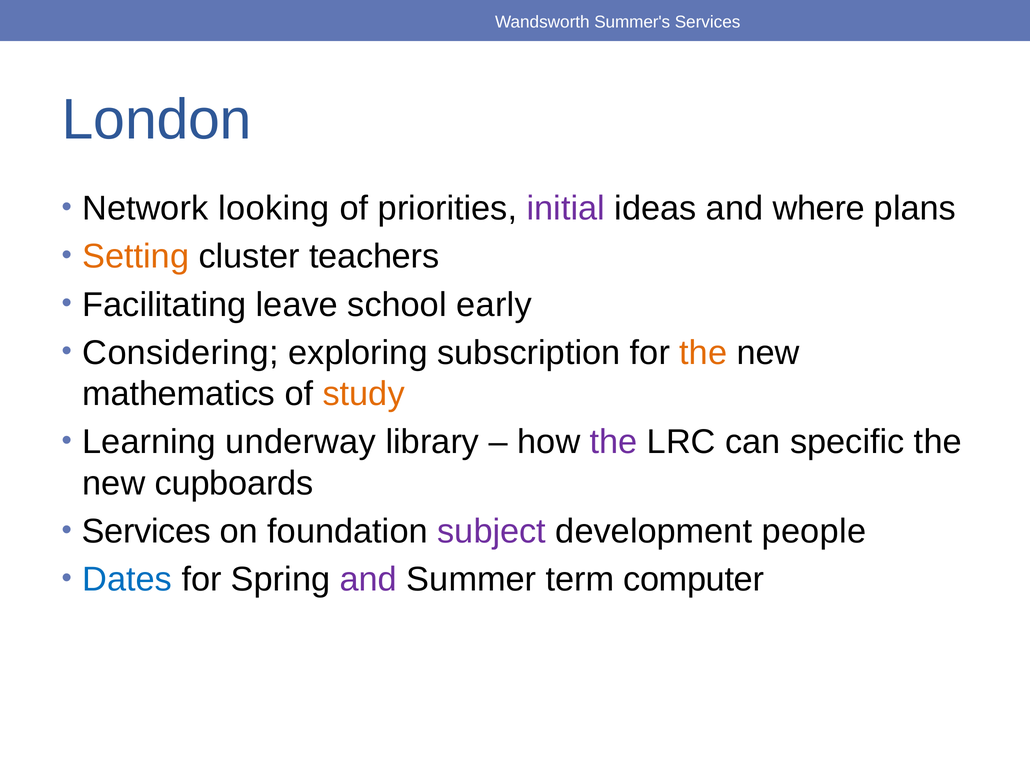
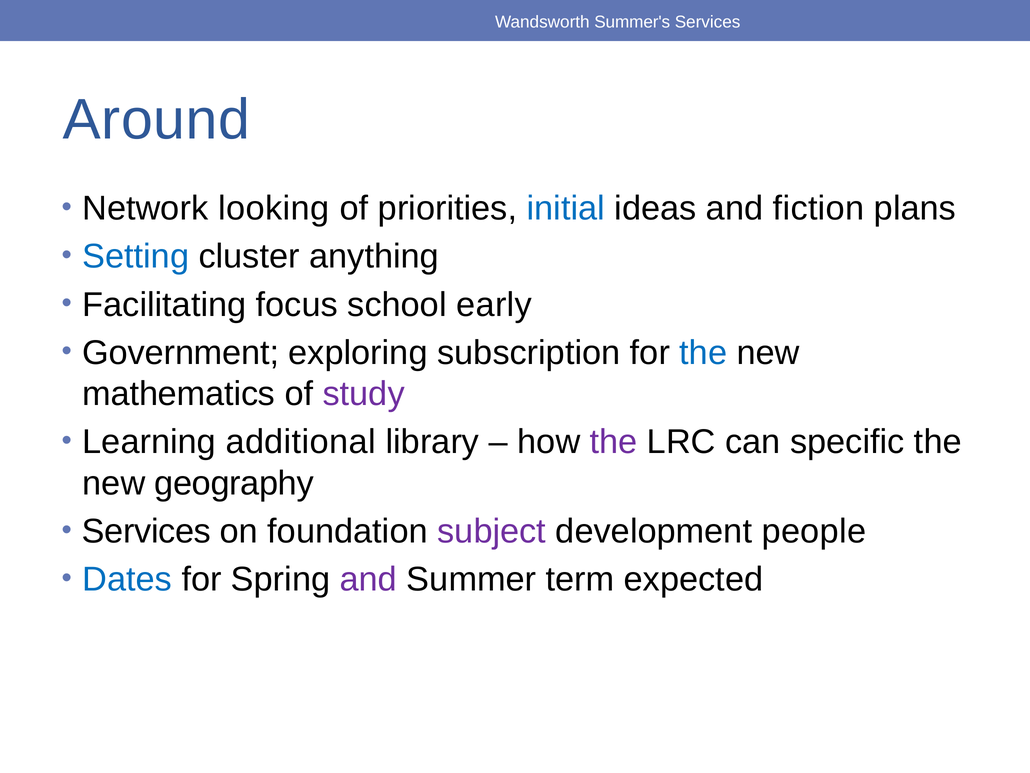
London: London -> Around (156, 120)
initial colour: purple -> blue (566, 208)
where: where -> fiction (819, 208)
Setting colour: orange -> blue (136, 256)
teachers: teachers -> anything (374, 256)
leave: leave -> focus (297, 305)
Considering: Considering -> Government (181, 353)
the colour: orange -> blue (703, 353)
study colour: orange -> purple (364, 394)
underway: underway -> additional (301, 442)
cupboards: cupboards -> geography (234, 483)
computer: computer -> expected (694, 579)
